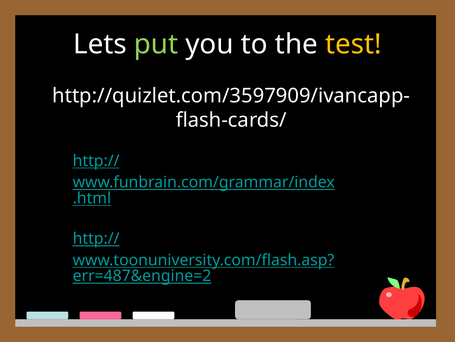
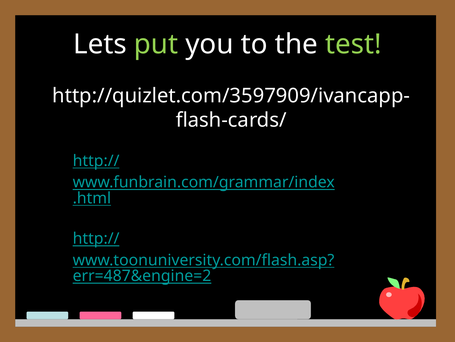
test colour: yellow -> light green (353, 44)
